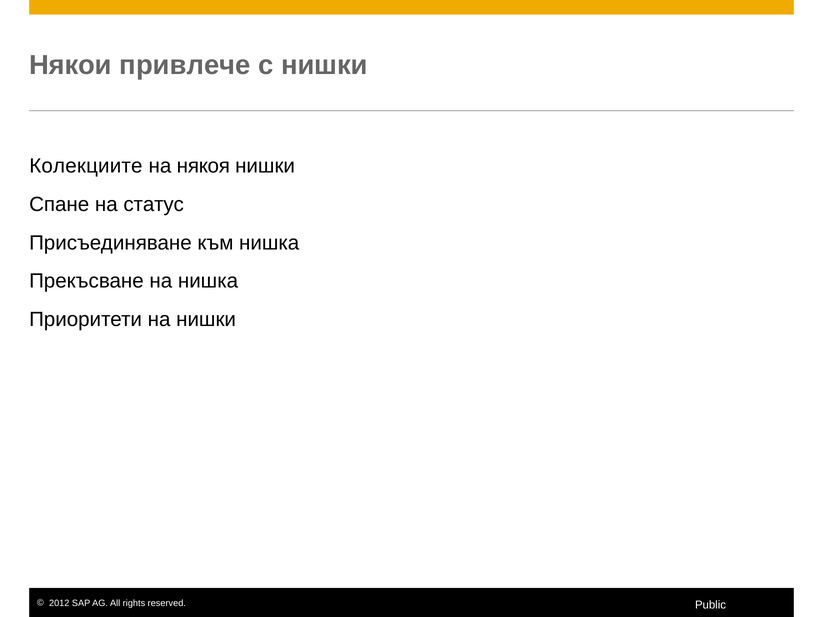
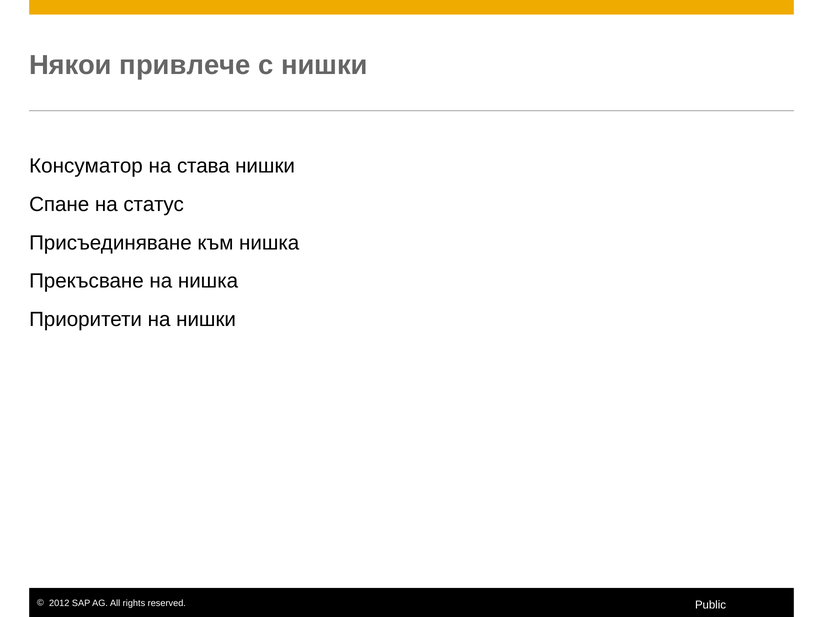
Колекциите: Колекциите -> Консуматор (86, 166)
някоя: някоя -> става (203, 166)
